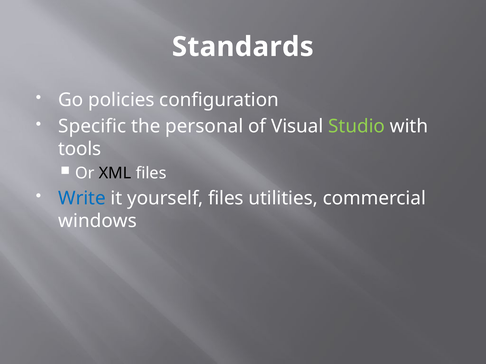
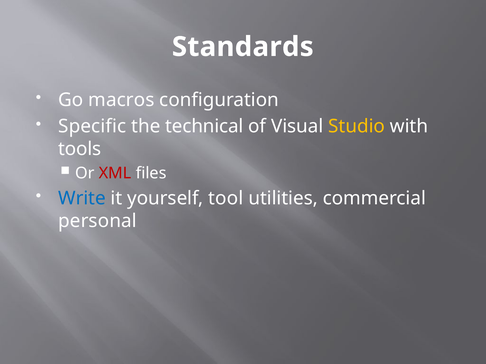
policies: policies -> macros (121, 100)
personal: personal -> technical (204, 127)
Studio colour: light green -> yellow (357, 127)
XML colour: black -> red (115, 173)
yourself files: files -> tool (226, 198)
windows: windows -> personal (97, 221)
